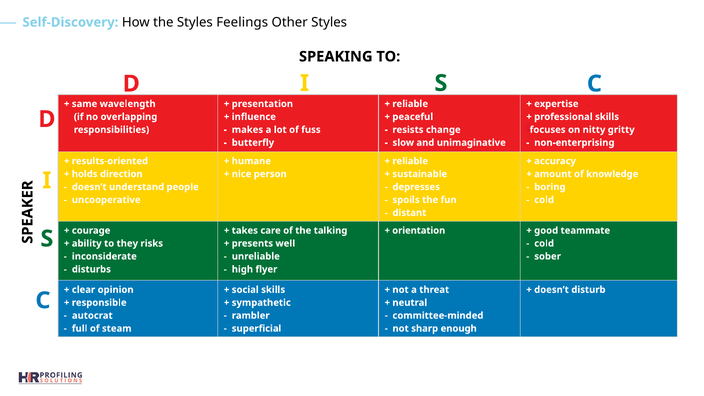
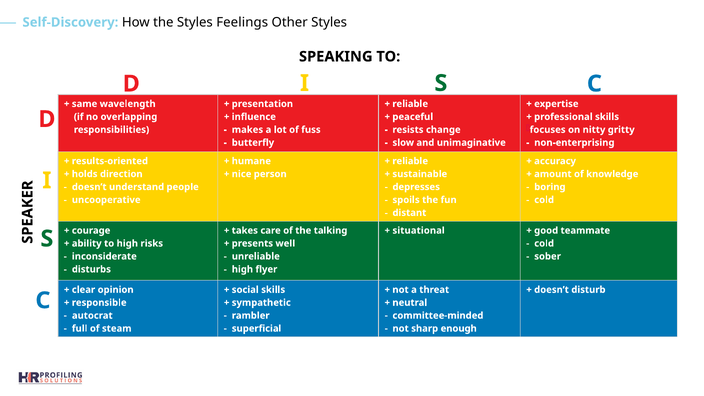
orientation: orientation -> situational (419, 231)
to they: they -> high (127, 244)
